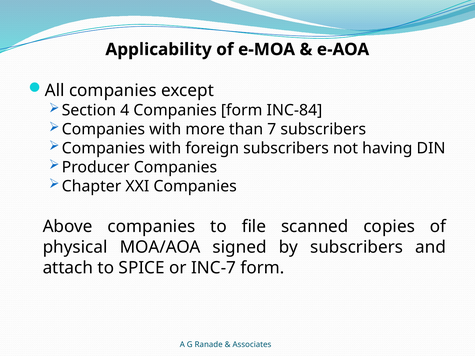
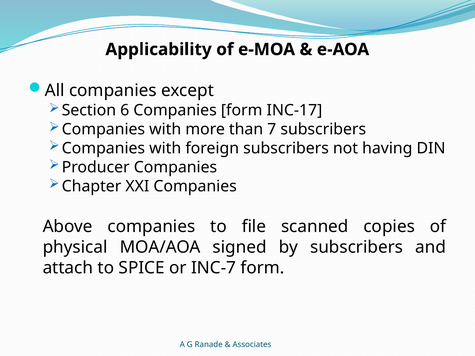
4: 4 -> 6 (125, 110)
INC-84: INC-84 -> INC-17 (294, 110)
